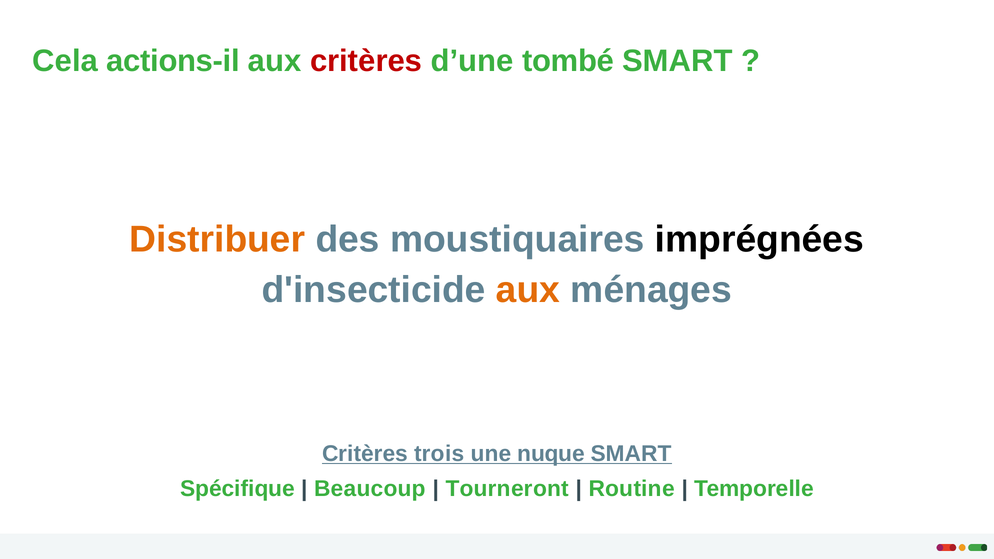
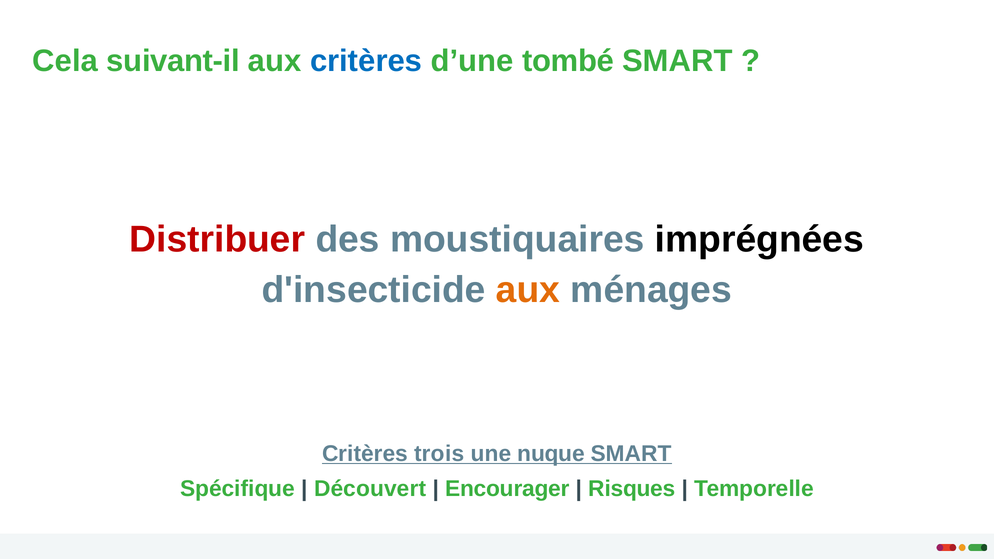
actions-il: actions-il -> suivant-il (173, 61)
critères colour: red -> blue (366, 61)
Distribuer colour: orange -> red (217, 239)
Beaucoup: Beaucoup -> Découvert (370, 489)
Tourneront: Tourneront -> Encourager (507, 489)
Routine: Routine -> Risques (632, 489)
